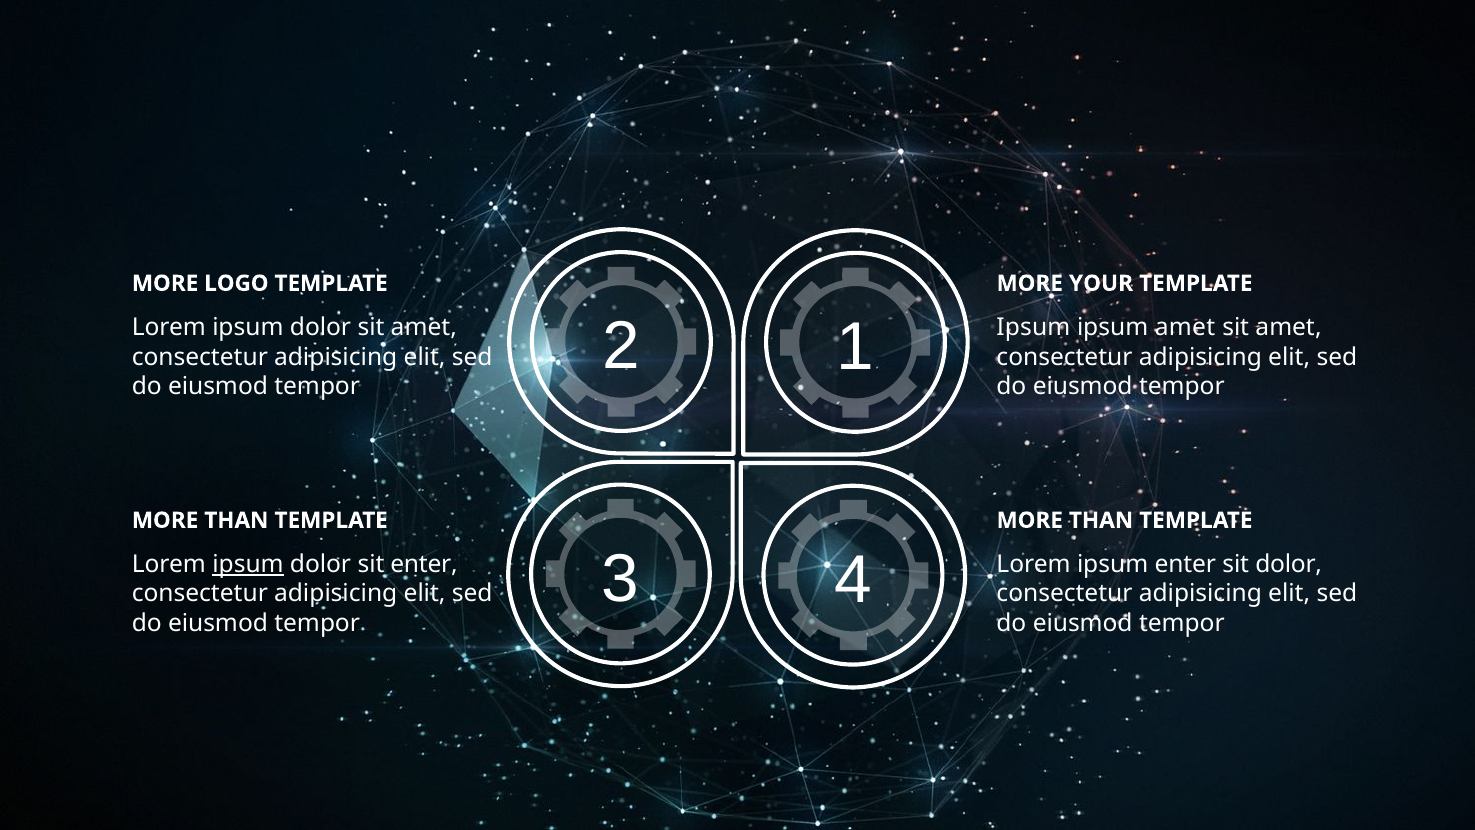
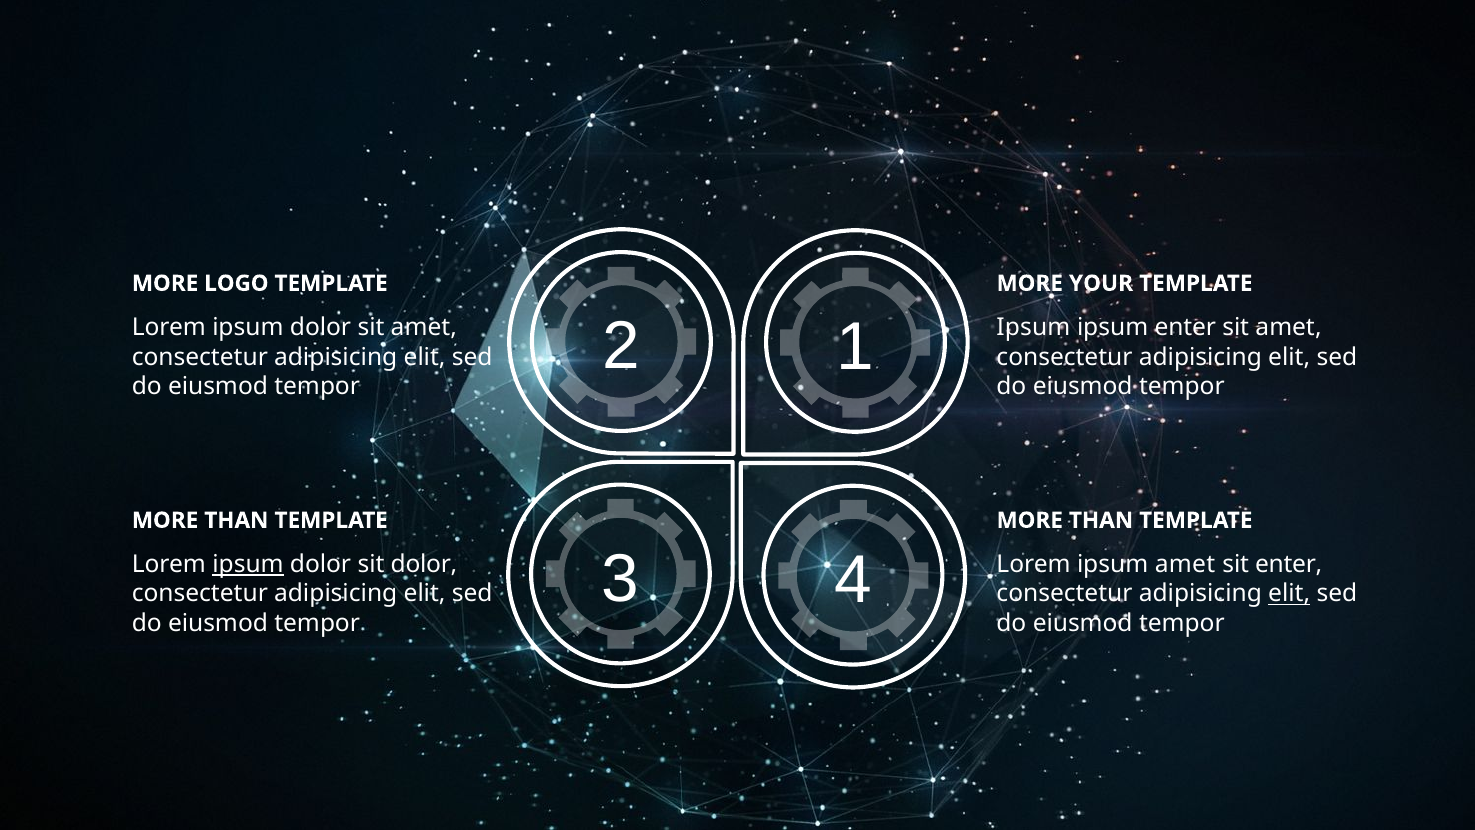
ipsum amet: amet -> enter (1185, 327)
sit enter: enter -> dolor (424, 564)
ipsum enter: enter -> amet (1185, 564)
sit dolor: dolor -> enter (1289, 564)
elit underline: none -> present (1289, 594)
